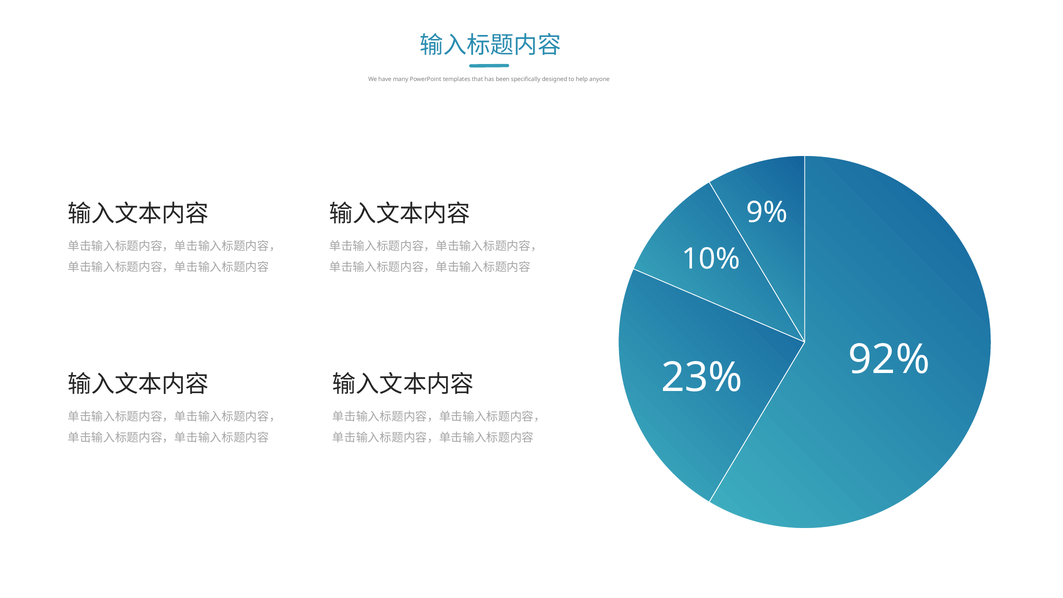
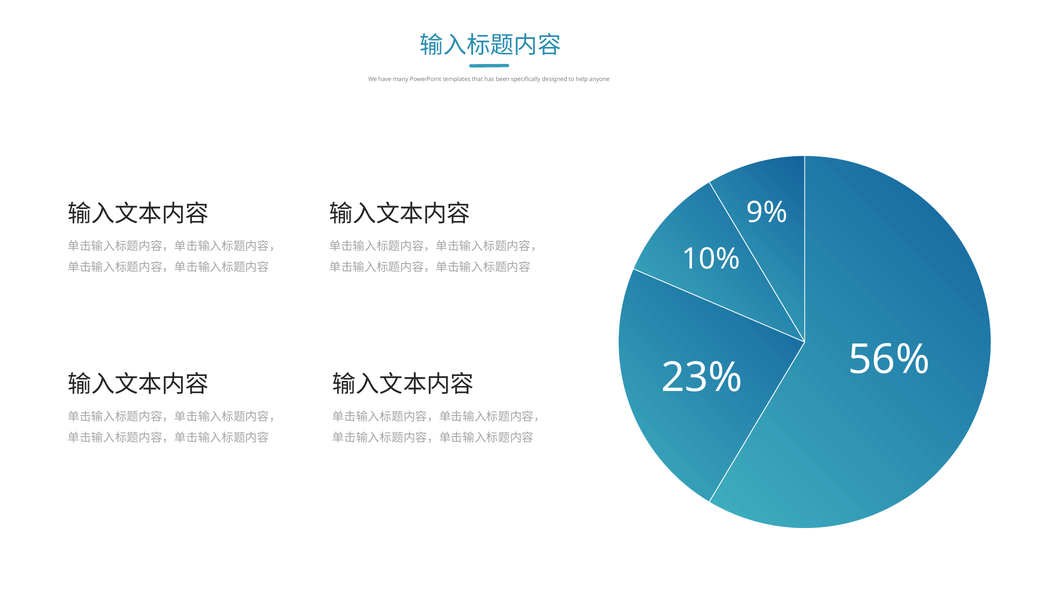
92%: 92% -> 56% (889, 359)
